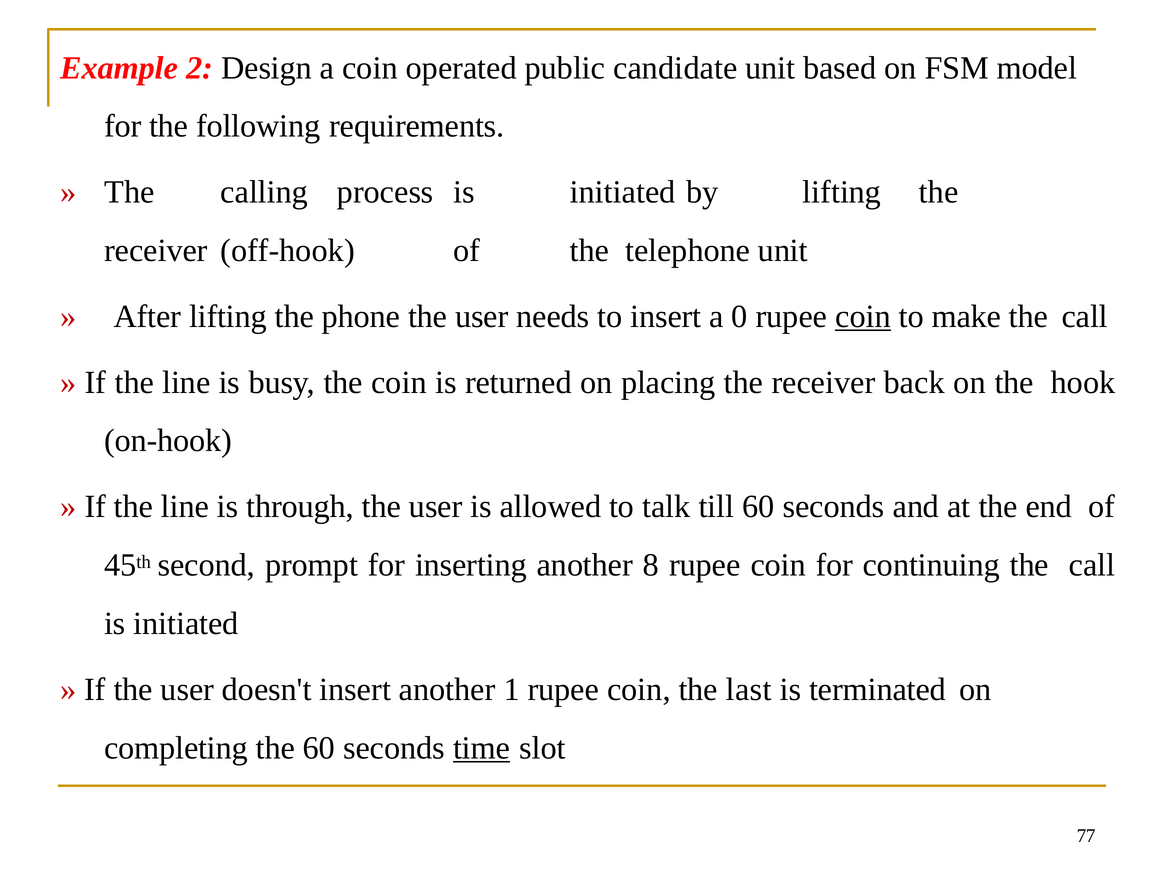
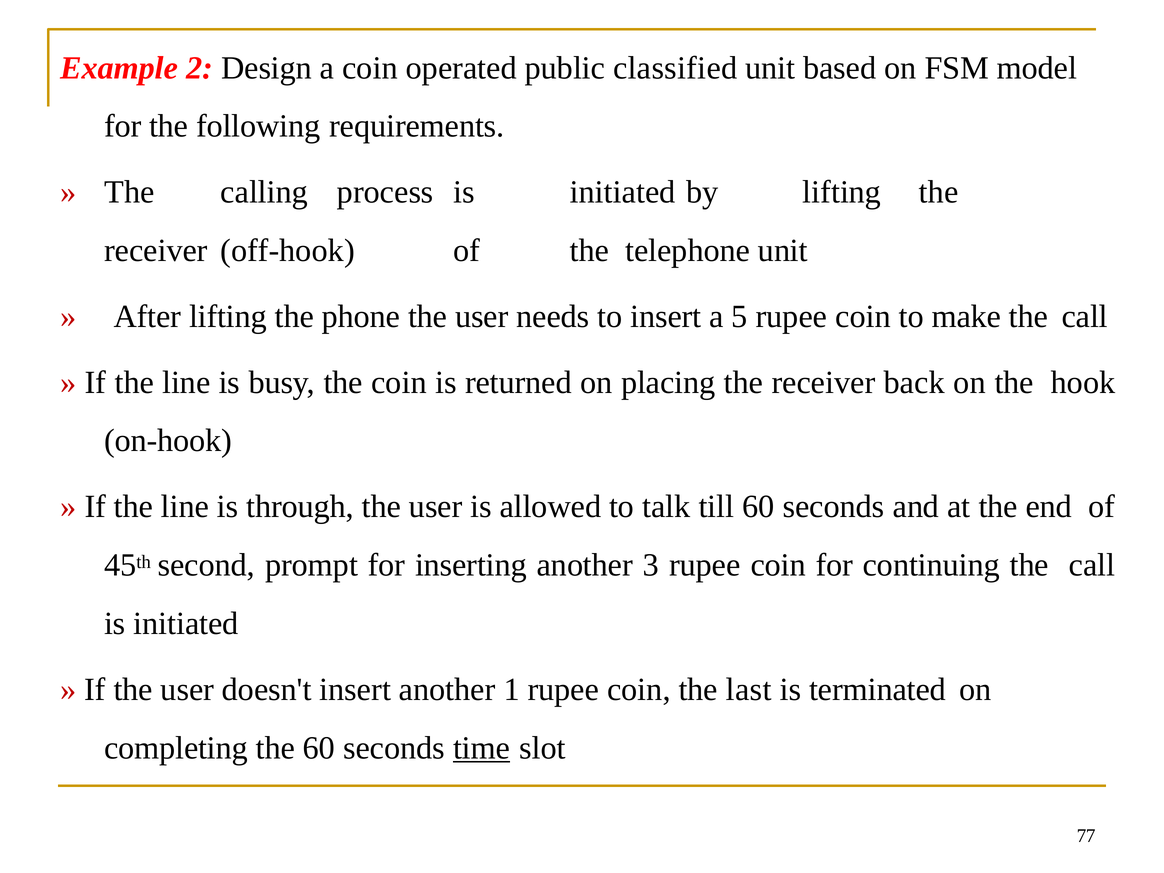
candidate: candidate -> classified (675, 68)
0: 0 -> 5 (740, 316)
coin underline: present -> none (863, 316)
8: 8 -> 3 (651, 565)
